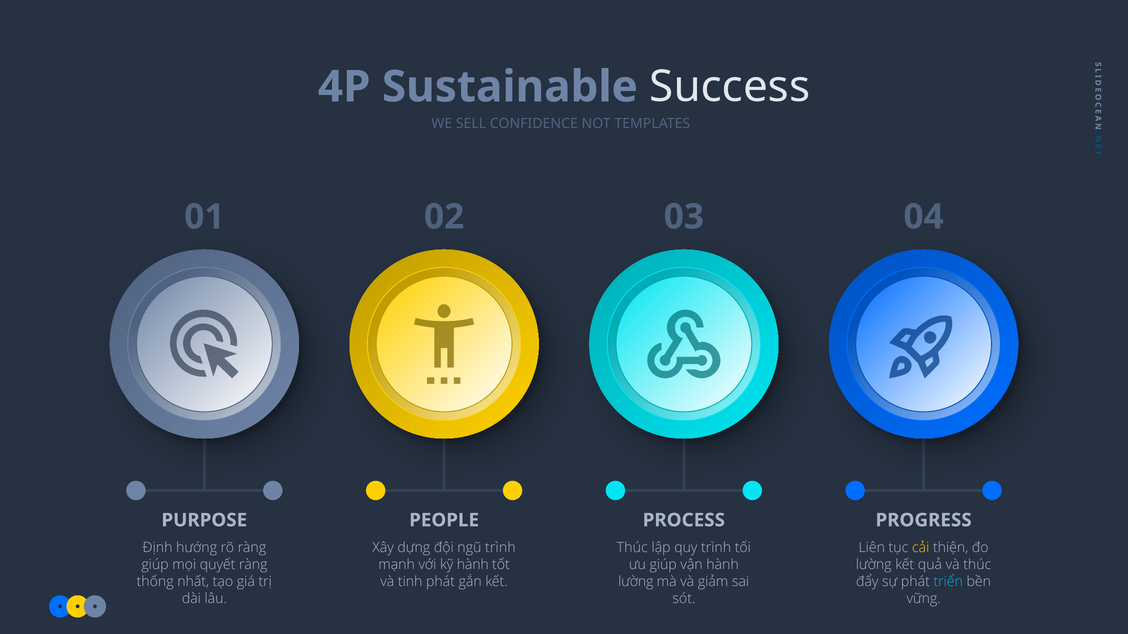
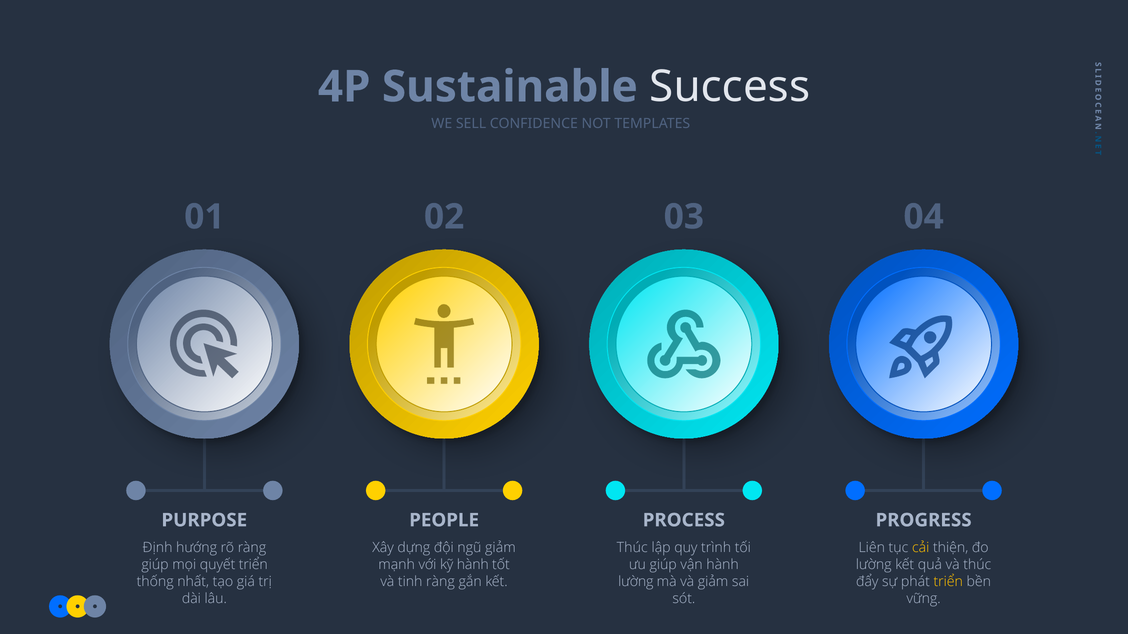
ngũ trình: trình -> giảm (500, 548)
quyết ràng: ràng -> triển (253, 565)
tinh phát: phát -> ràng (440, 582)
triển colour: light blue -> yellow (948, 582)
